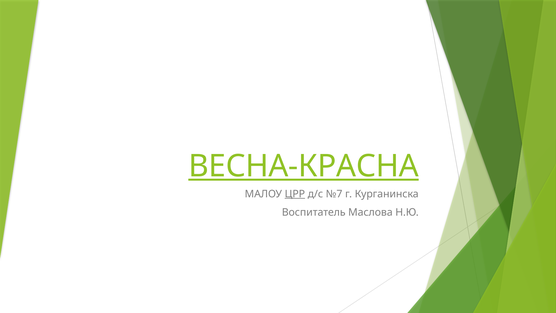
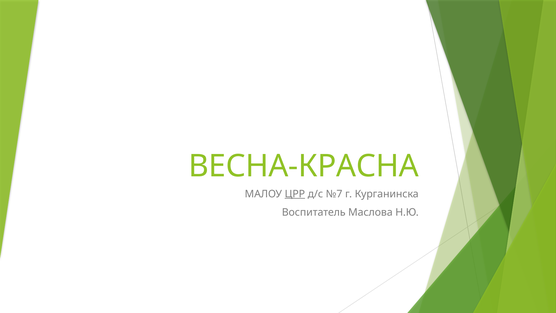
ВЕСНА-КРАСНА underline: present -> none (304, 166)
